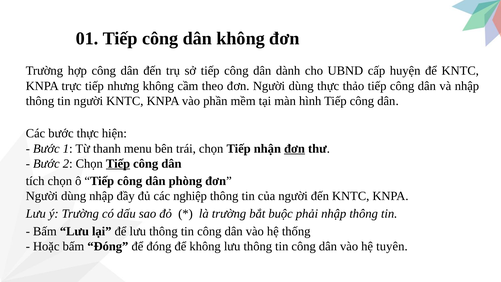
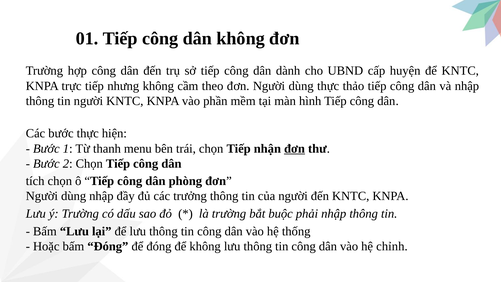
Tiếp underline: present -> none (118, 163)
nghiệp: nghiệp -> trưởng (190, 196)
tuyên: tuyên -> chỉnh (392, 246)
